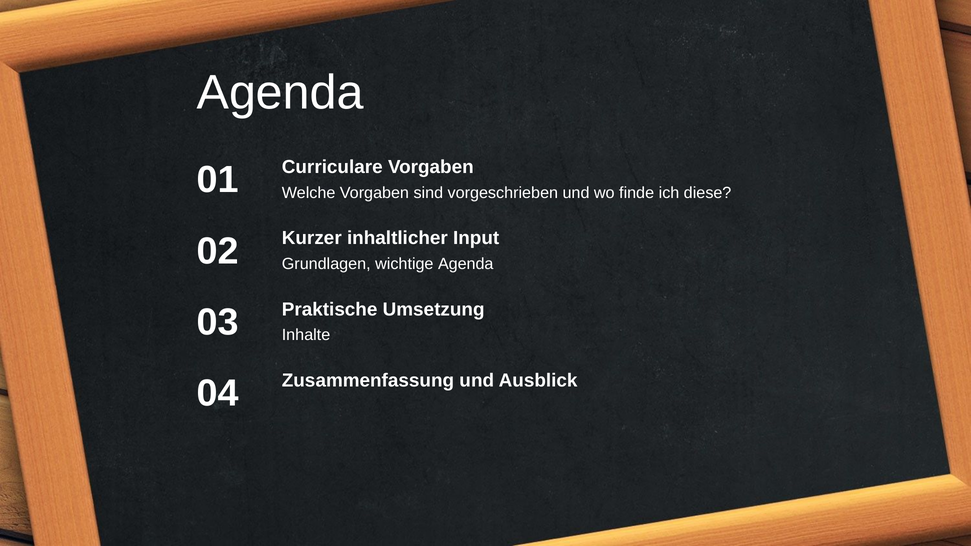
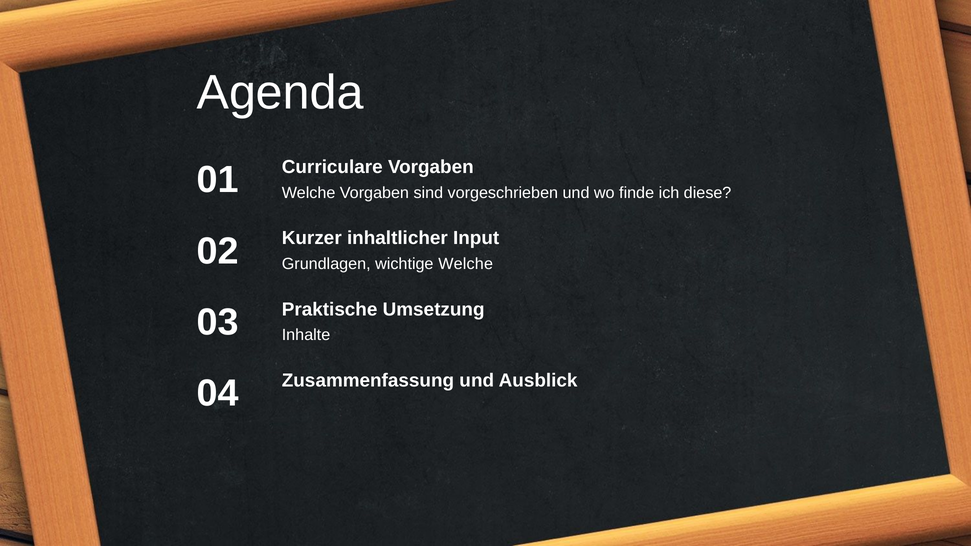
wichtige Agenda: Agenda -> Welche (466, 264)
